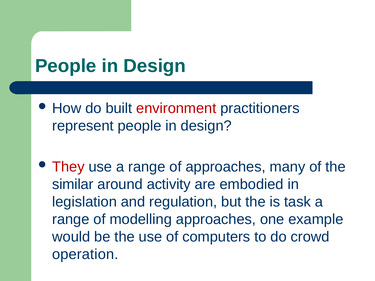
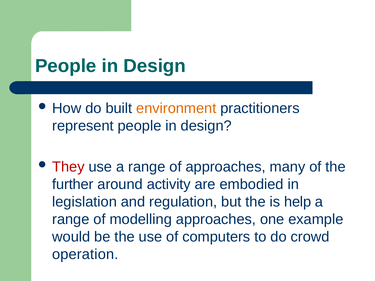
environment colour: red -> orange (176, 109)
similar: similar -> further (73, 184)
task: task -> help (298, 202)
